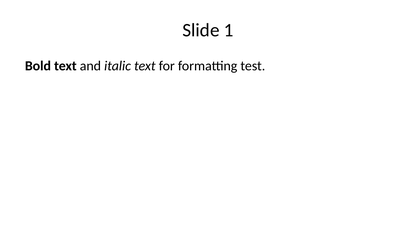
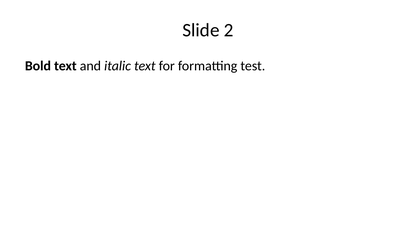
1: 1 -> 2 (229, 30)
